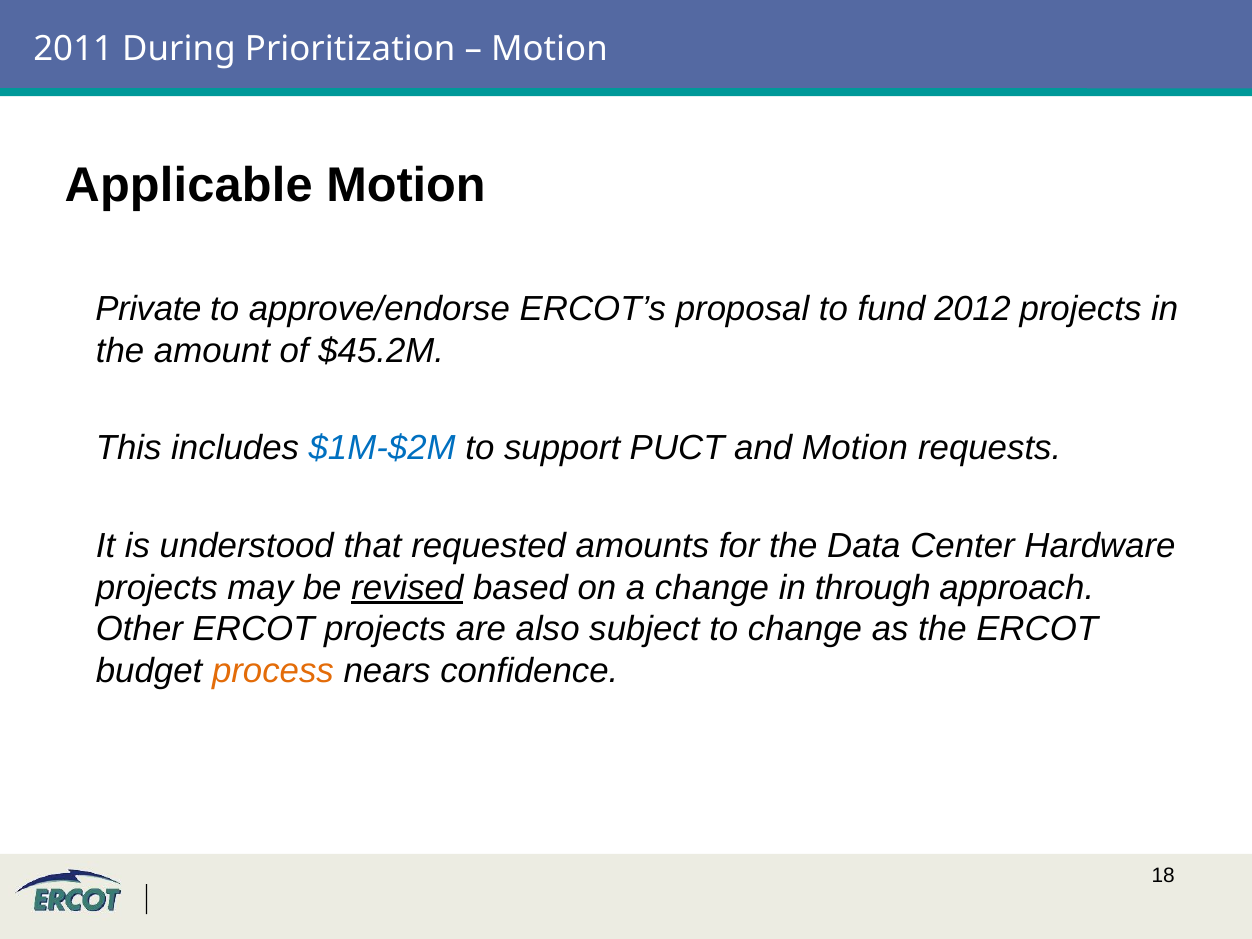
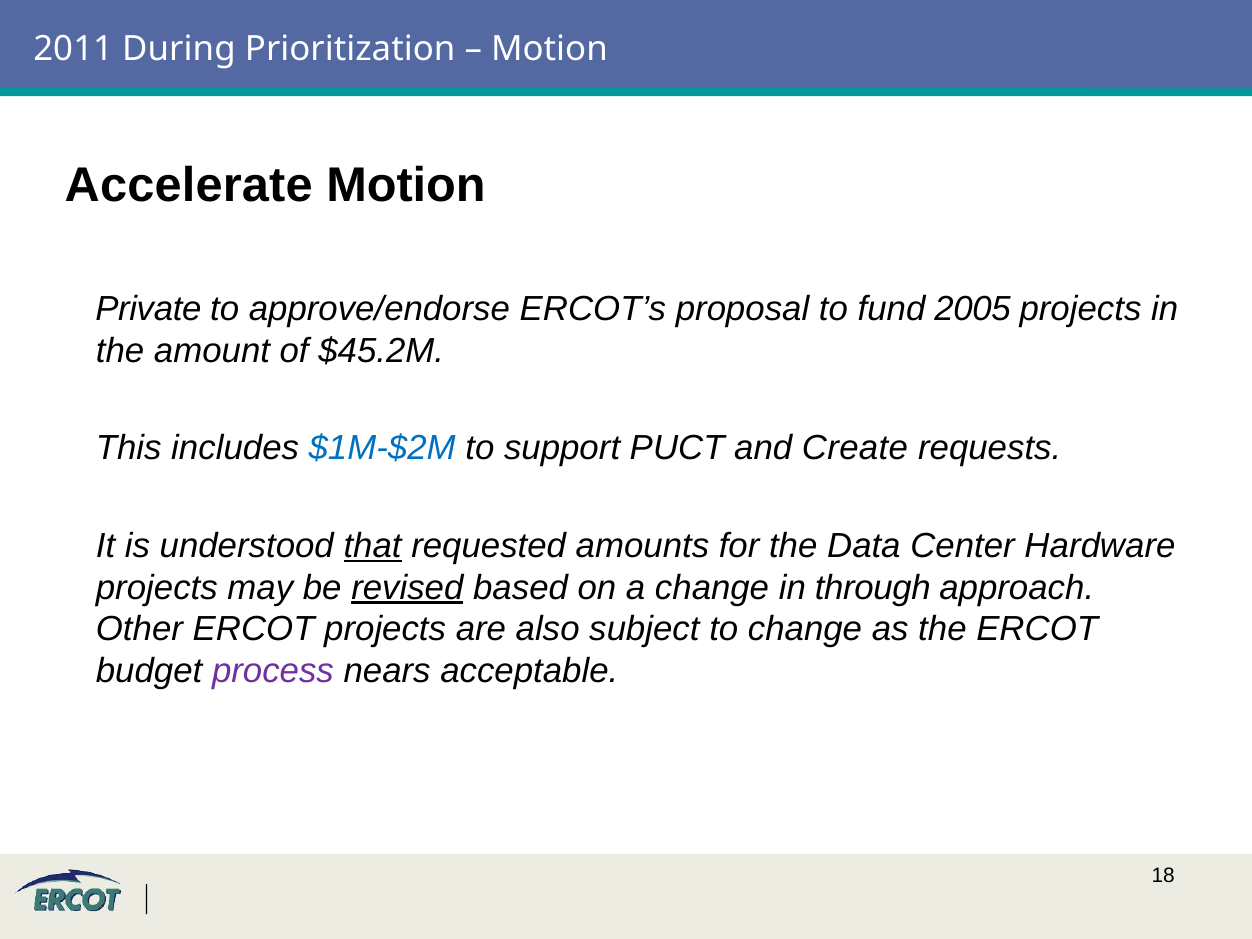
Applicable: Applicable -> Accelerate (189, 185)
2012: 2012 -> 2005 (973, 309)
and Motion: Motion -> Create (855, 448)
that underline: none -> present (373, 546)
process colour: orange -> purple (273, 671)
confidence: confidence -> acceptable (529, 671)
